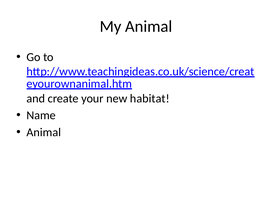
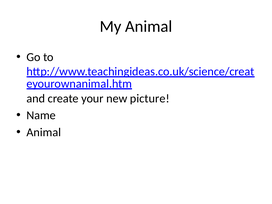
habitat: habitat -> picture (150, 98)
